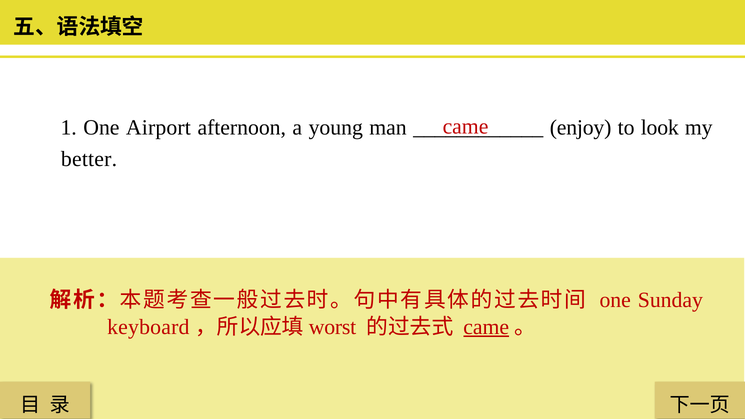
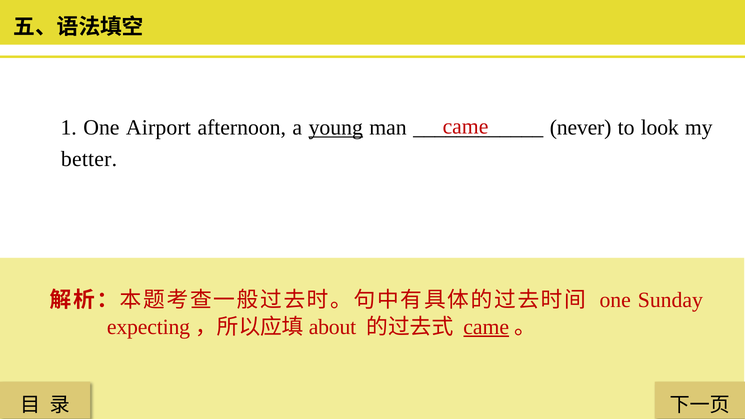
young underline: none -> present (336, 128)
enjoy: enjoy -> never (581, 128)
keyboard: keyboard -> expecting (148, 327)
worst: worst -> about (332, 327)
